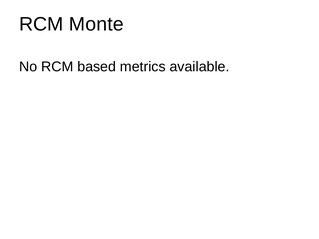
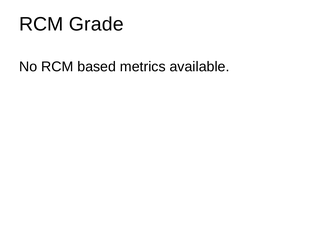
Monte: Monte -> Grade (96, 24)
